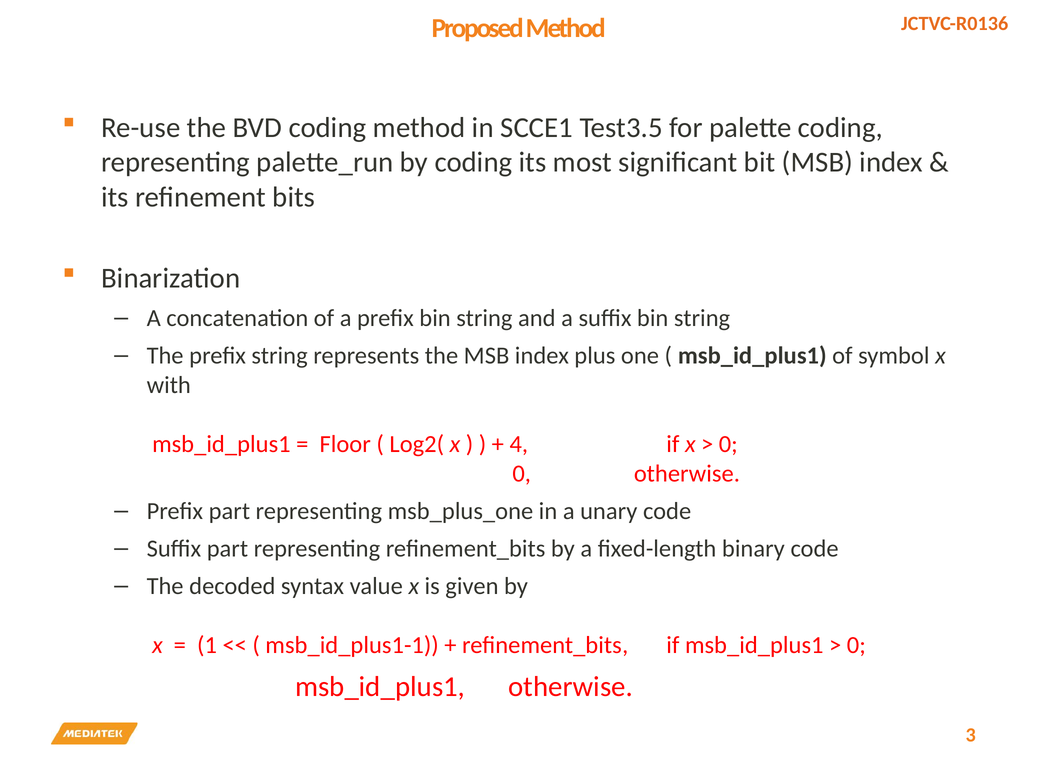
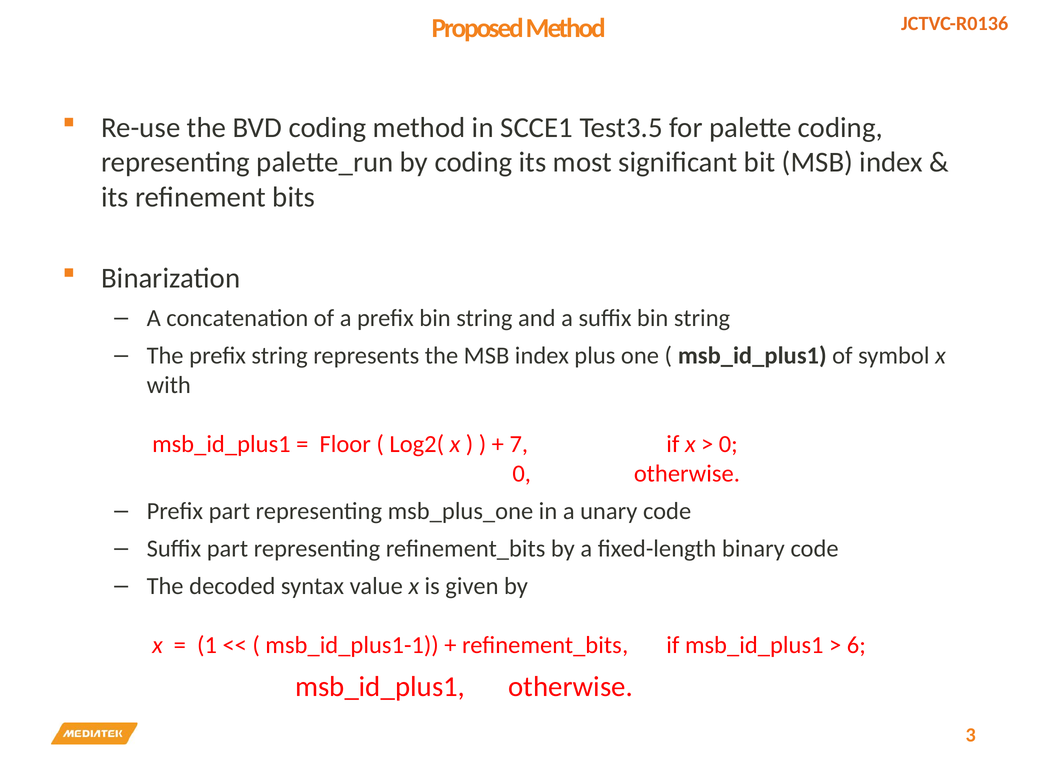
4: 4 -> 7 (519, 444)
0: 0 -> 6 (856, 645)
